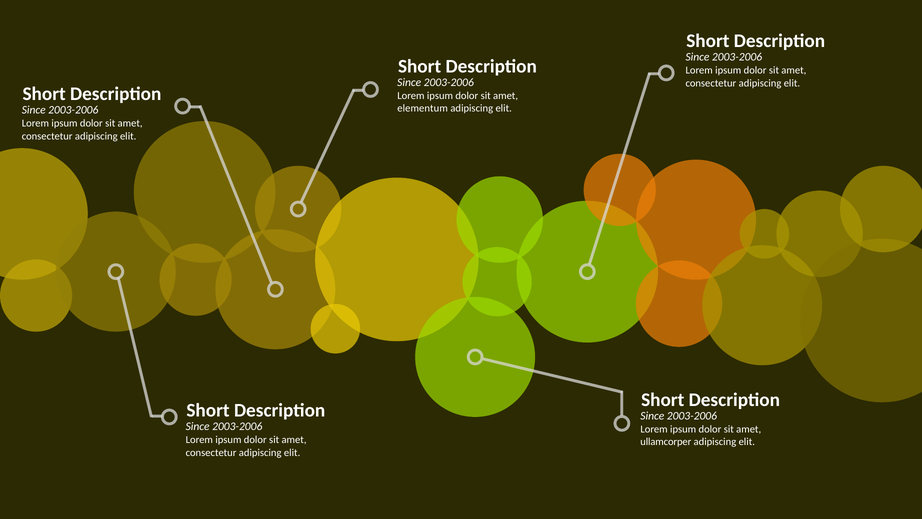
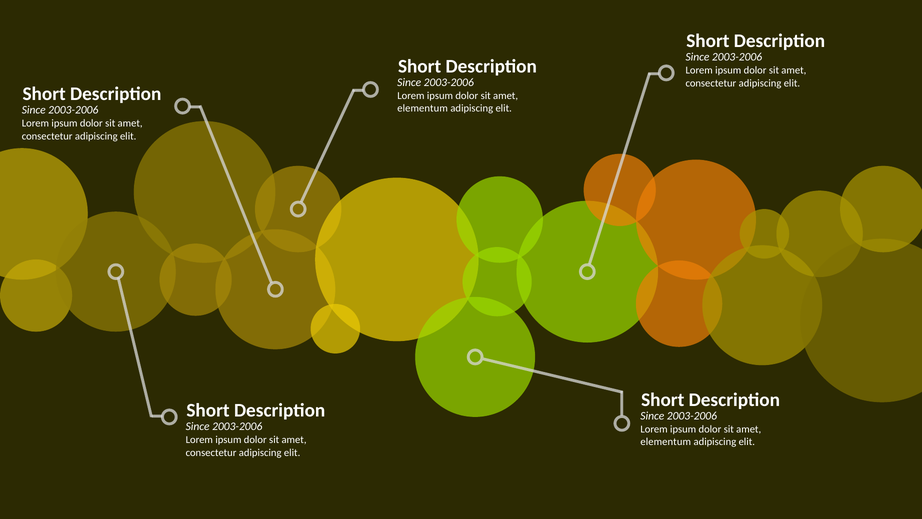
ullamcorper: ullamcorper -> elementum (666, 442)
